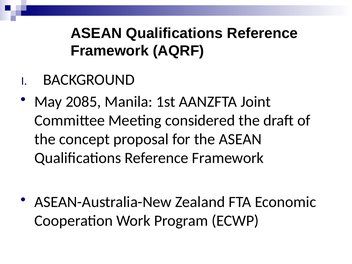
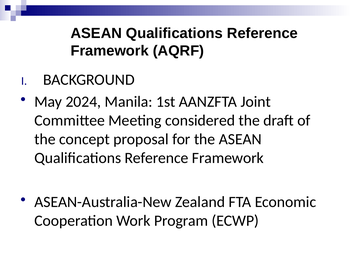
2085: 2085 -> 2024 (83, 102)
